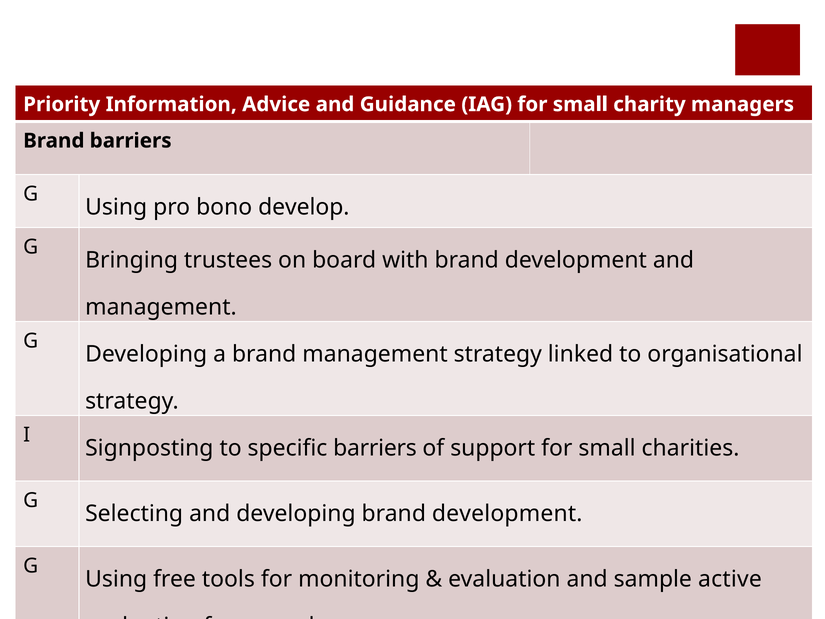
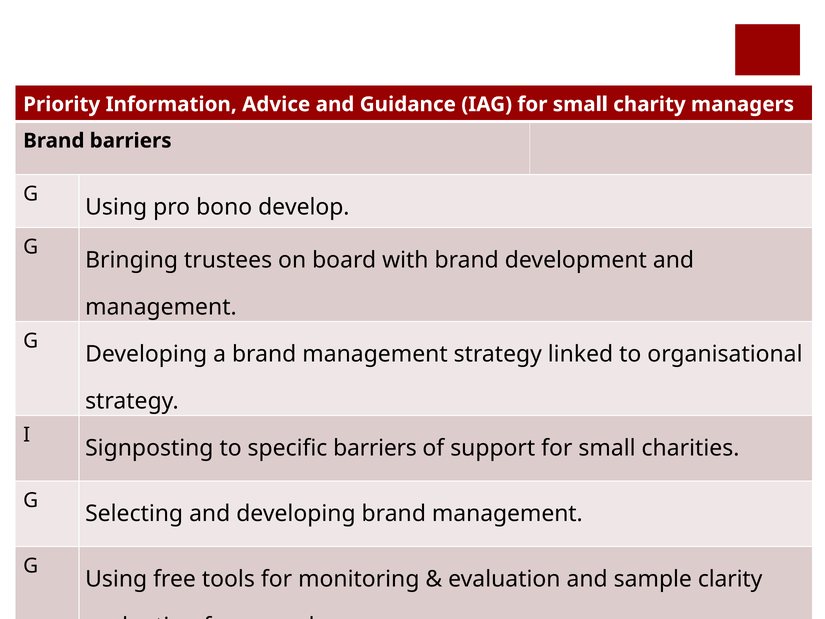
developing brand development: development -> management (507, 514)
active: active -> clarity (730, 579)
